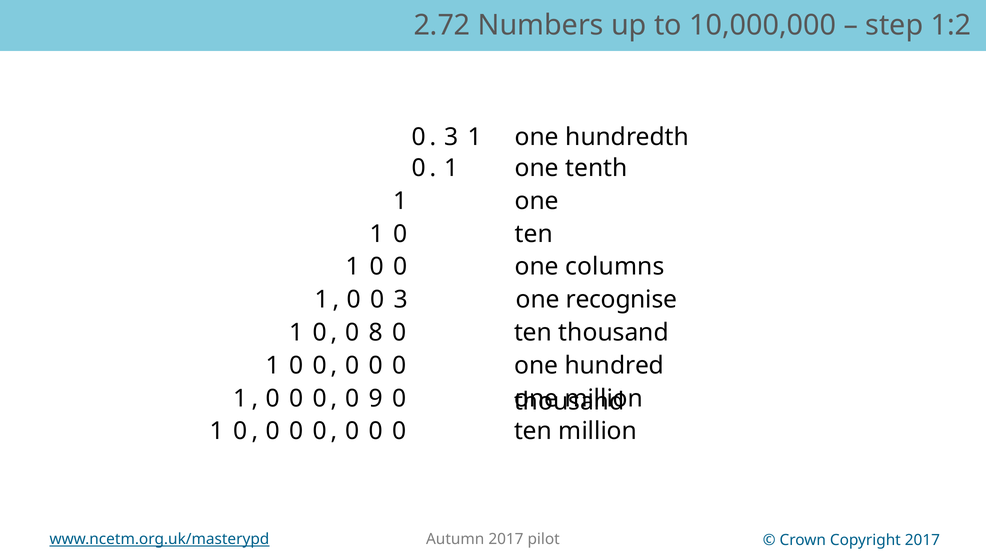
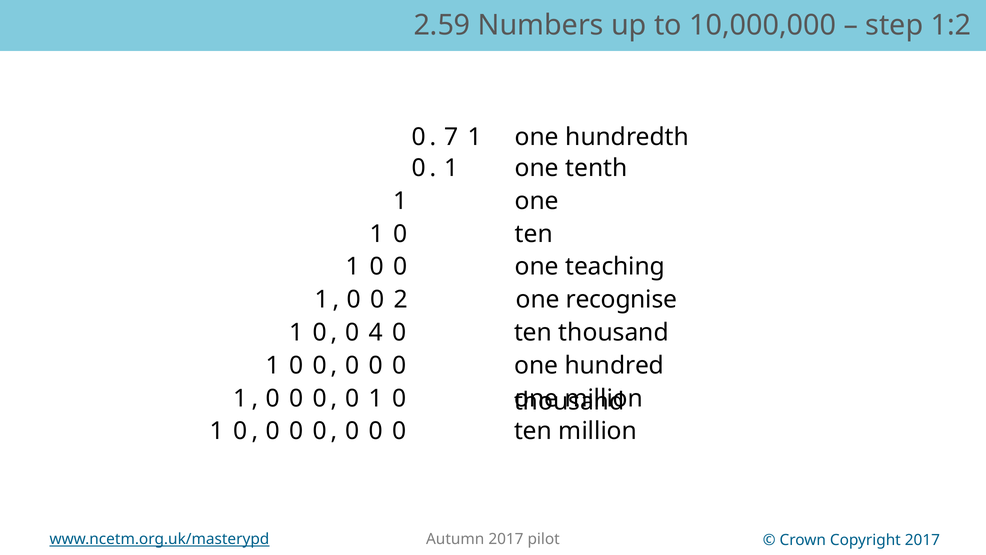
2.72: 2.72 -> 2.59 (442, 25)
3: 3 -> 7 (451, 137)
columns: columns -> teaching (615, 267)
0 0 3: 3 -> 2 (401, 299)
8: 8 -> 4 (376, 332)
0 0 9: 9 -> 1 (376, 398)
